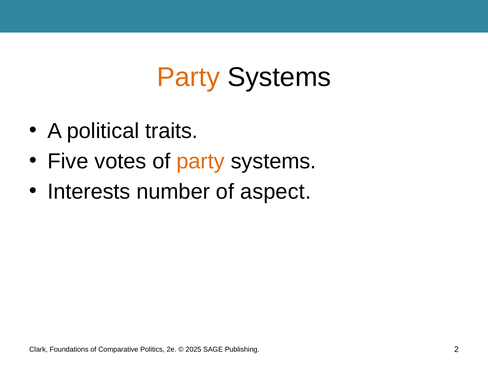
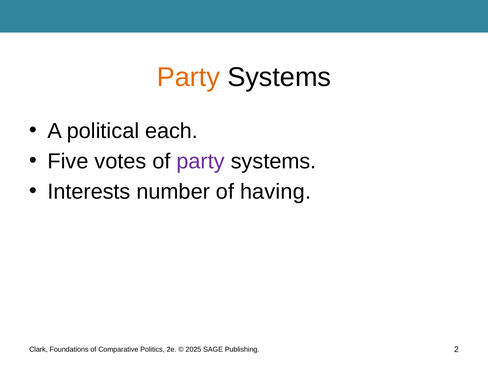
traits: traits -> each (172, 131)
party colour: orange -> purple (201, 161)
aspect: aspect -> having (276, 192)
